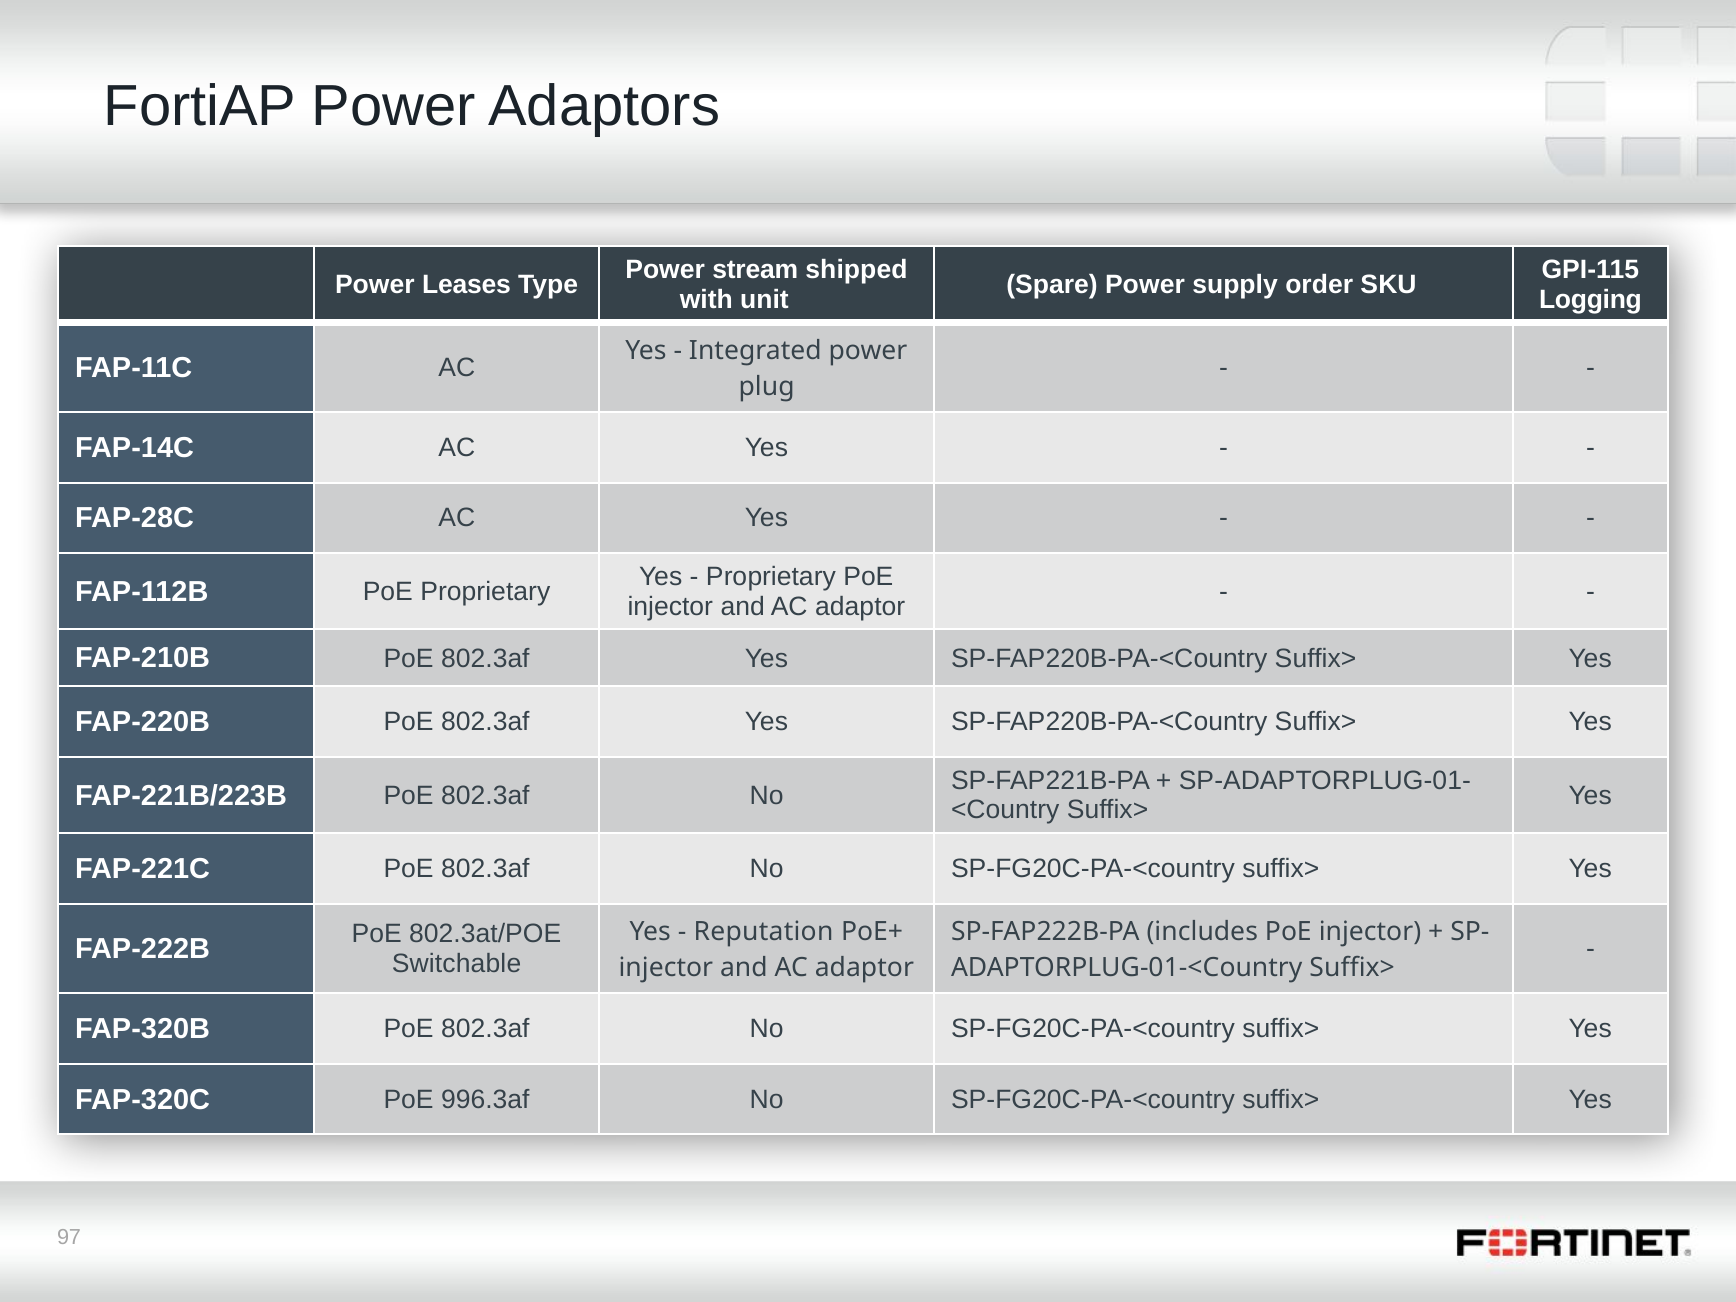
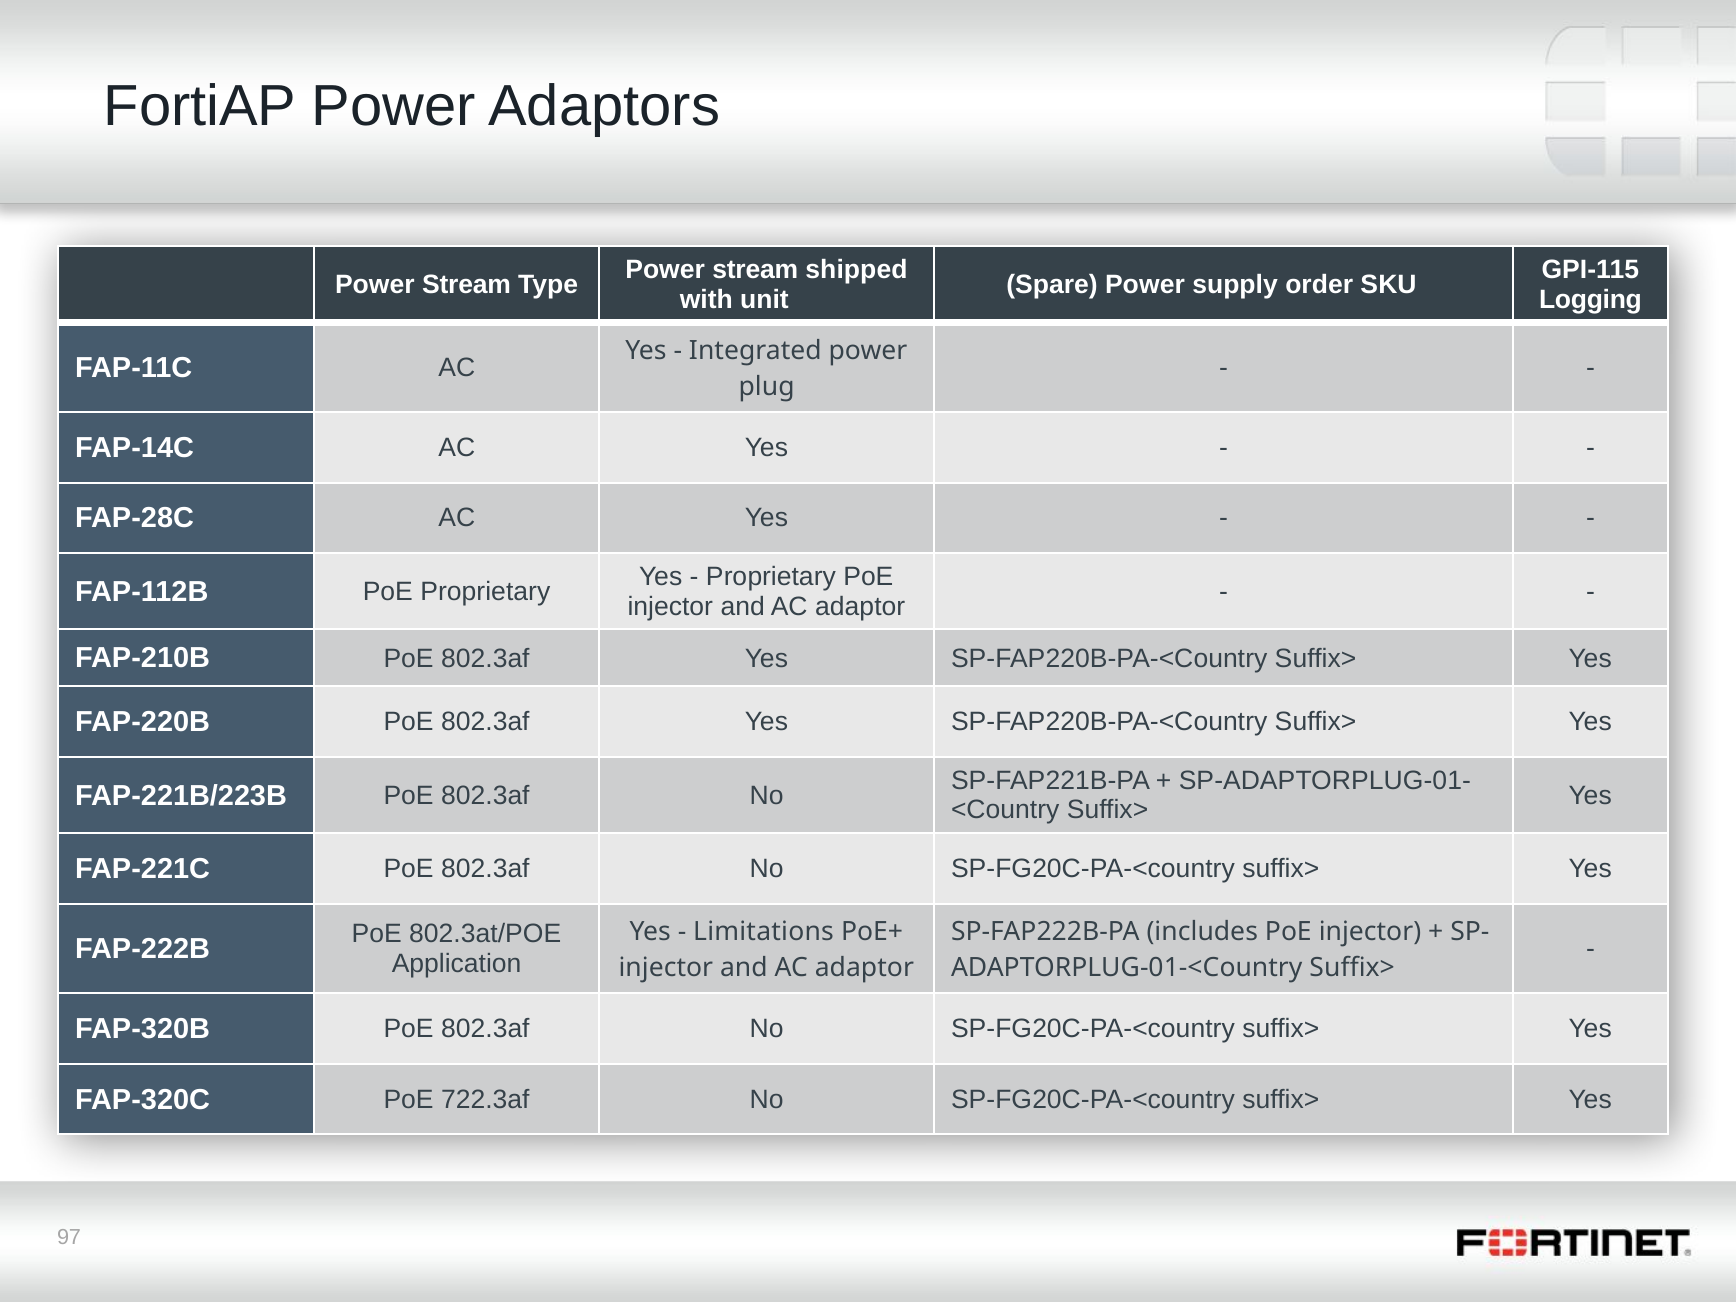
Leases: Leases -> Stream (467, 285)
Reputation: Reputation -> Limitations (764, 932)
Switchable: Switchable -> Application (457, 964)
996.3af: 996.3af -> 722.3af (485, 1099)
